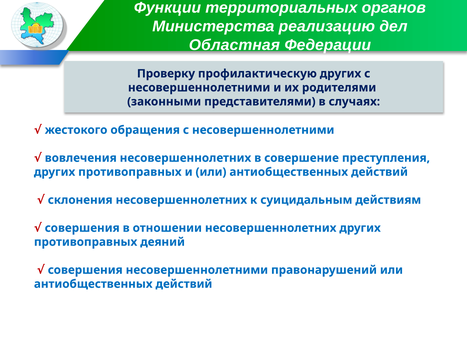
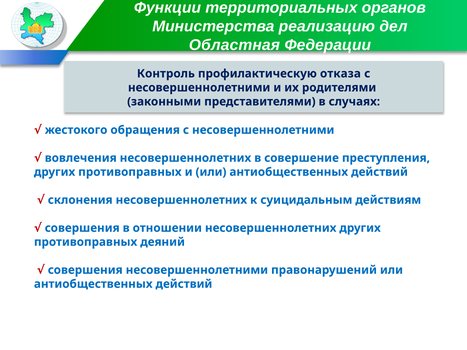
Проверку: Проверку -> Контроль (166, 74)
профилактическую других: других -> отказа (340, 74)
